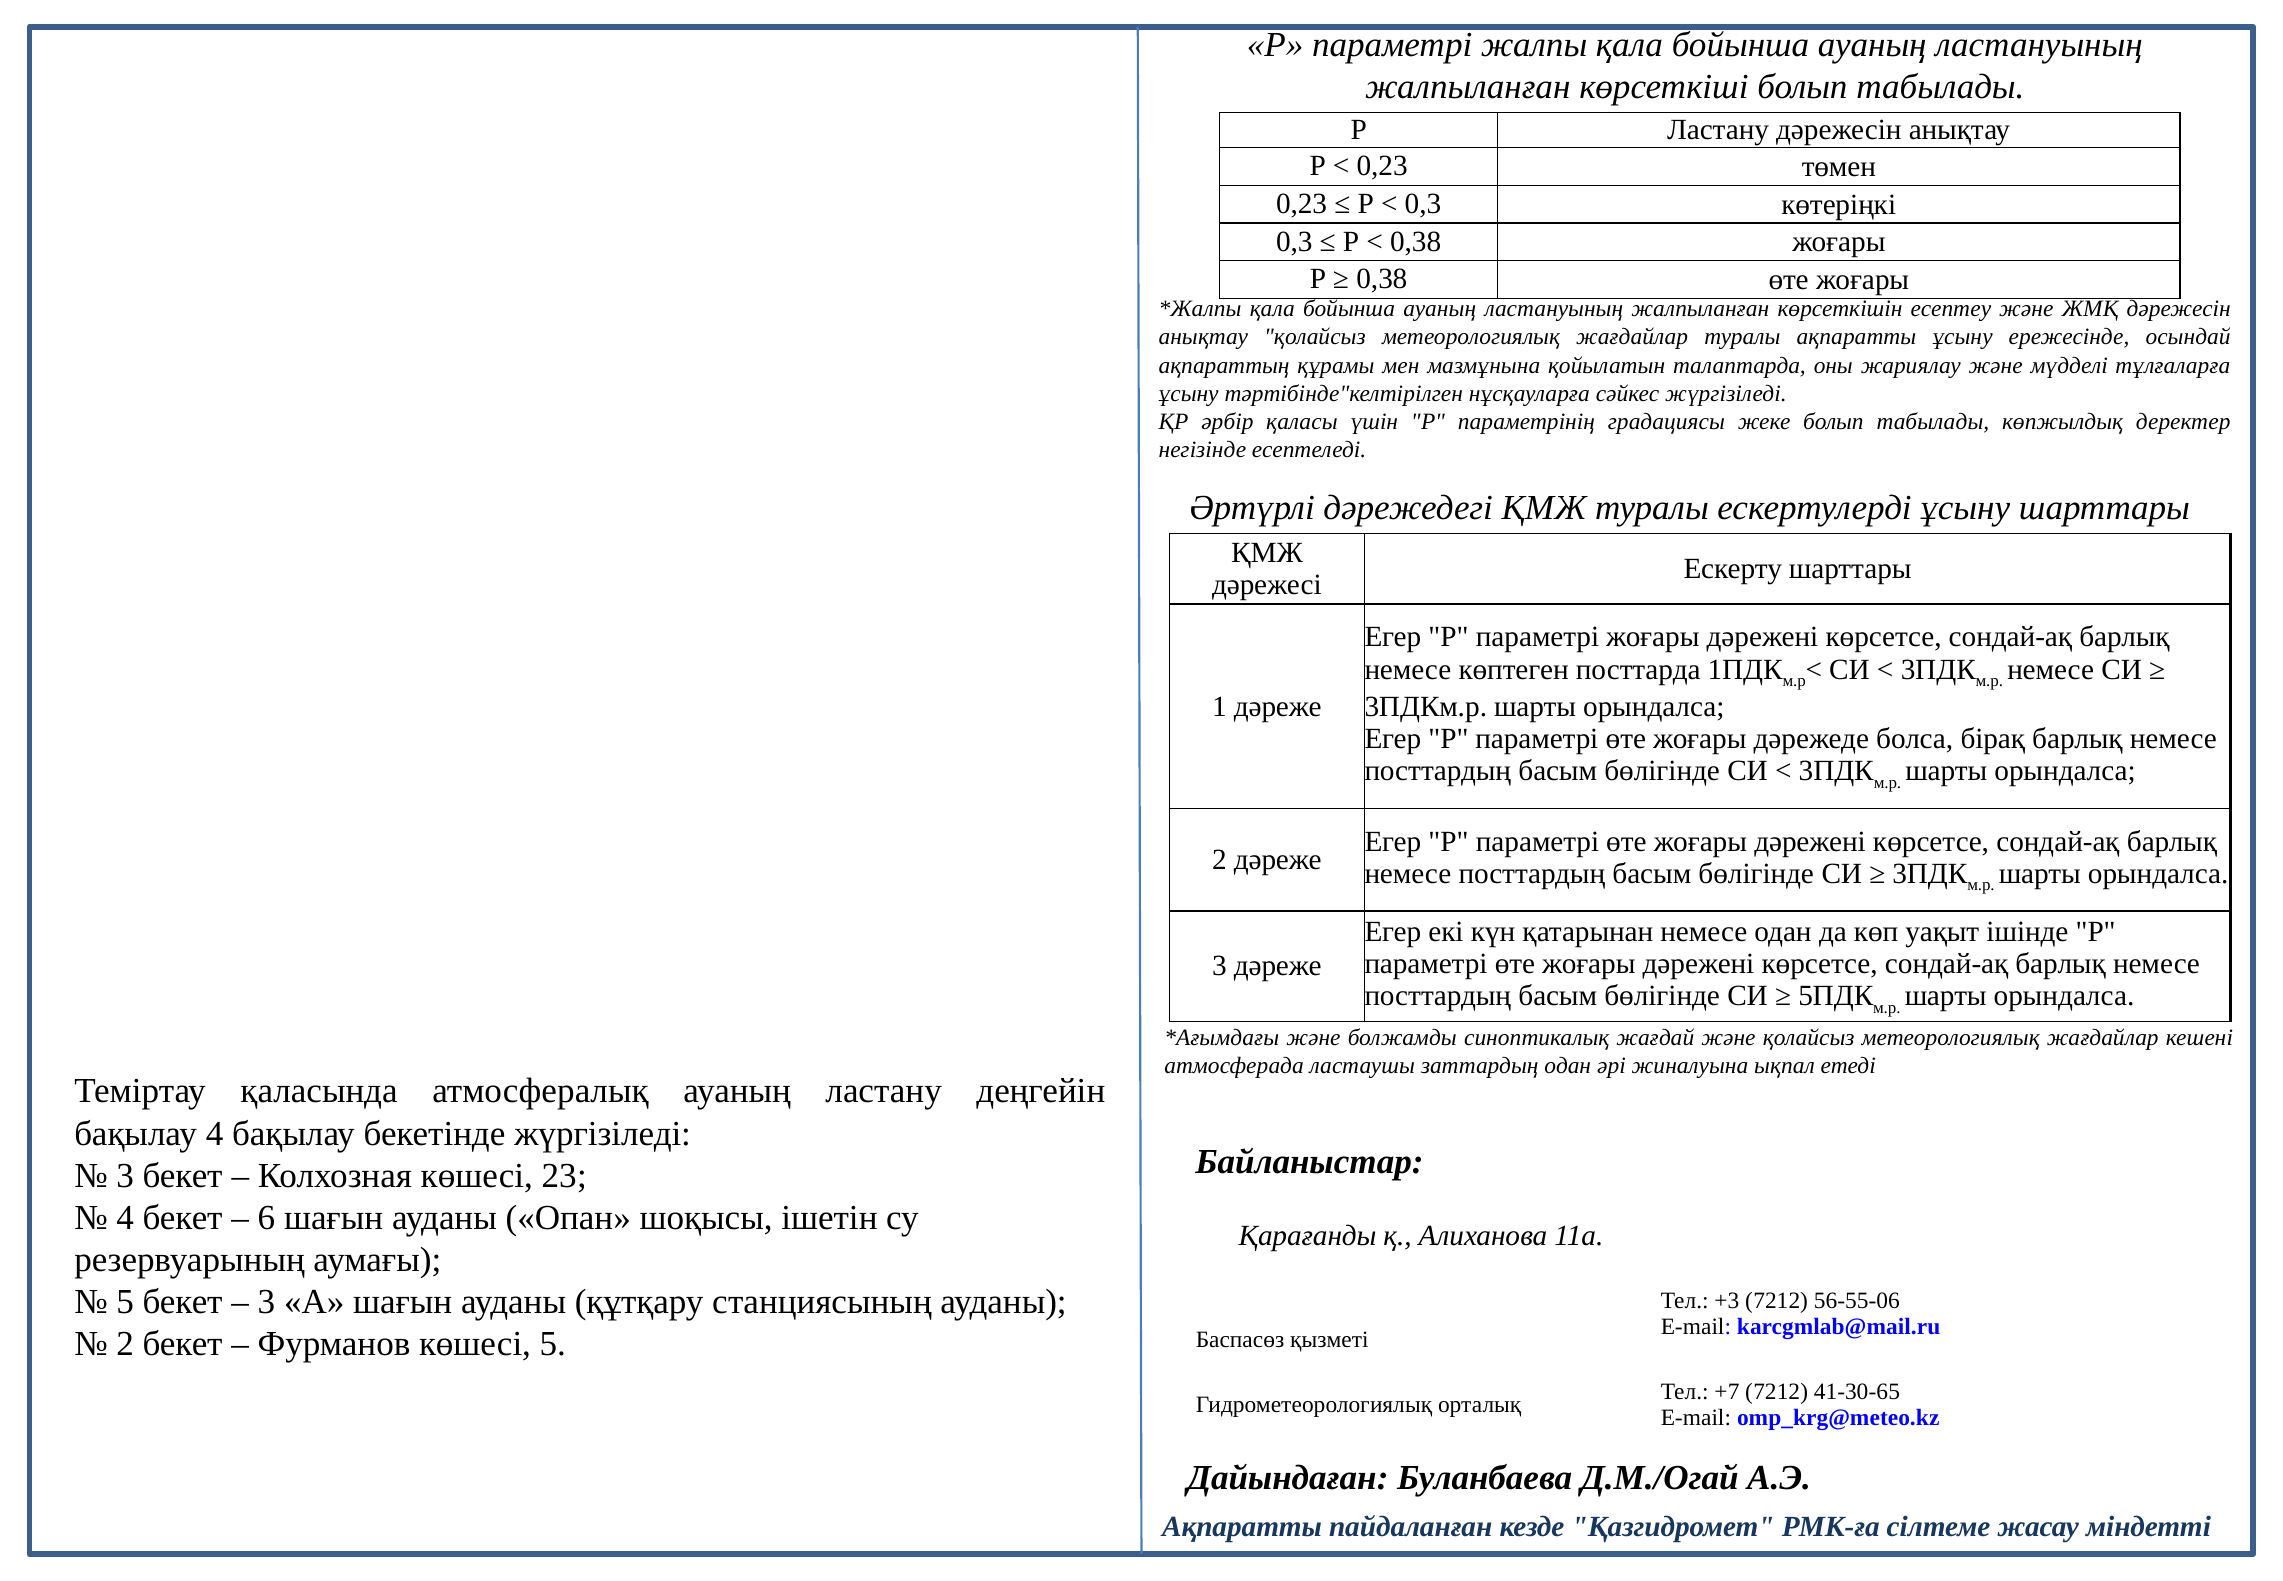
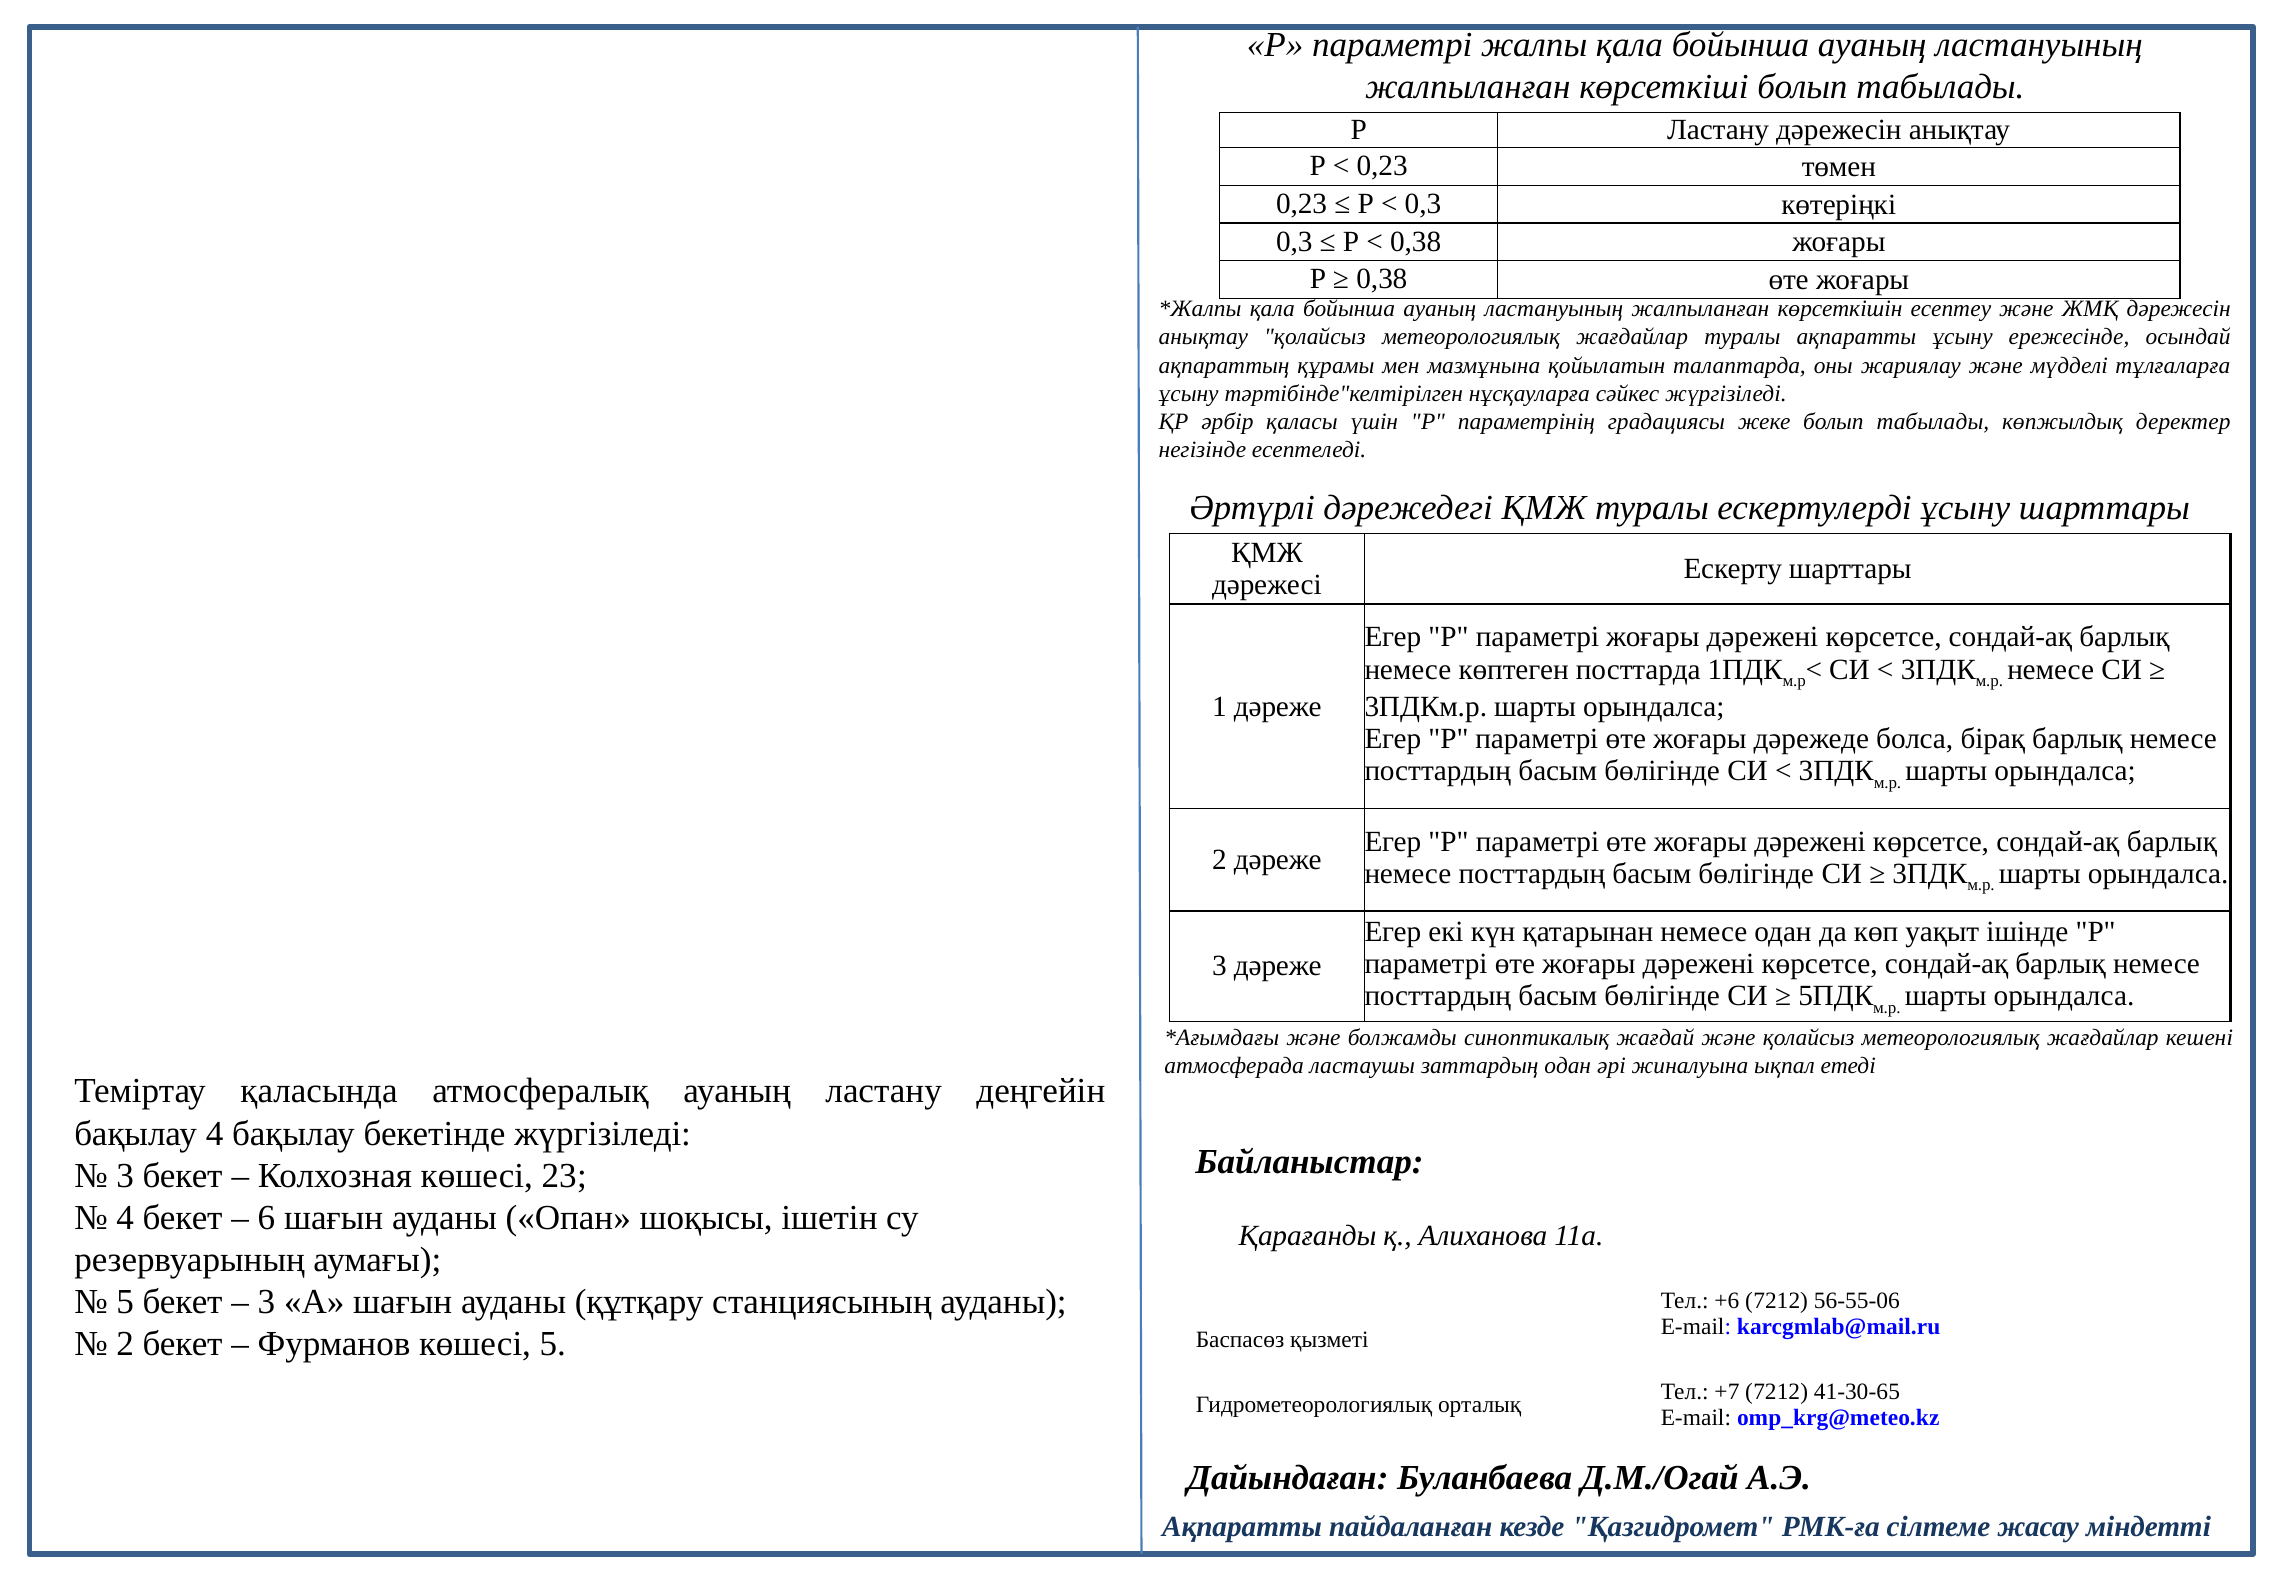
+3: +3 -> +6 (1727, 1300)
